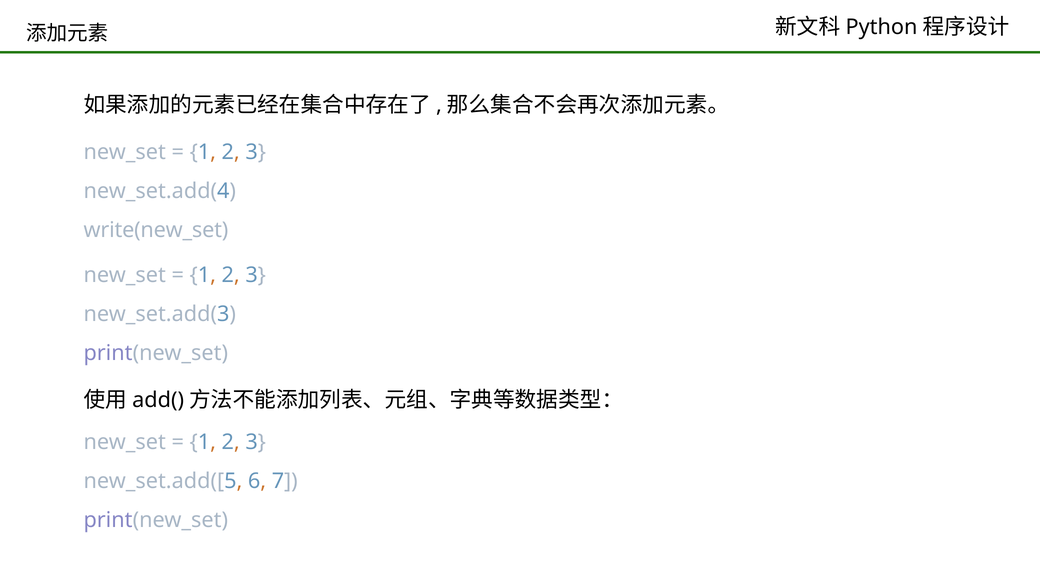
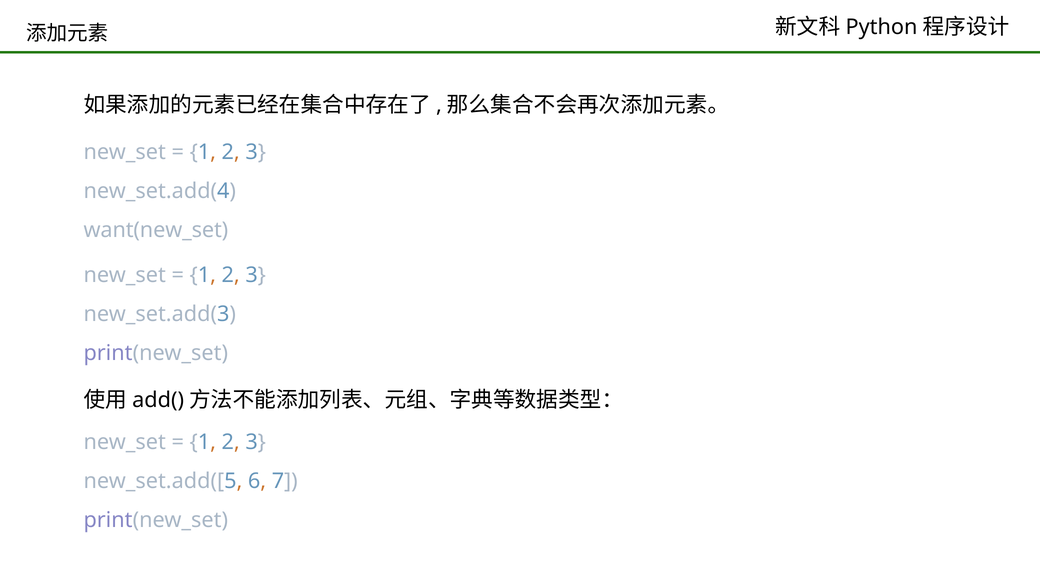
write(new_set: write(new_set -> want(new_set (156, 230)
